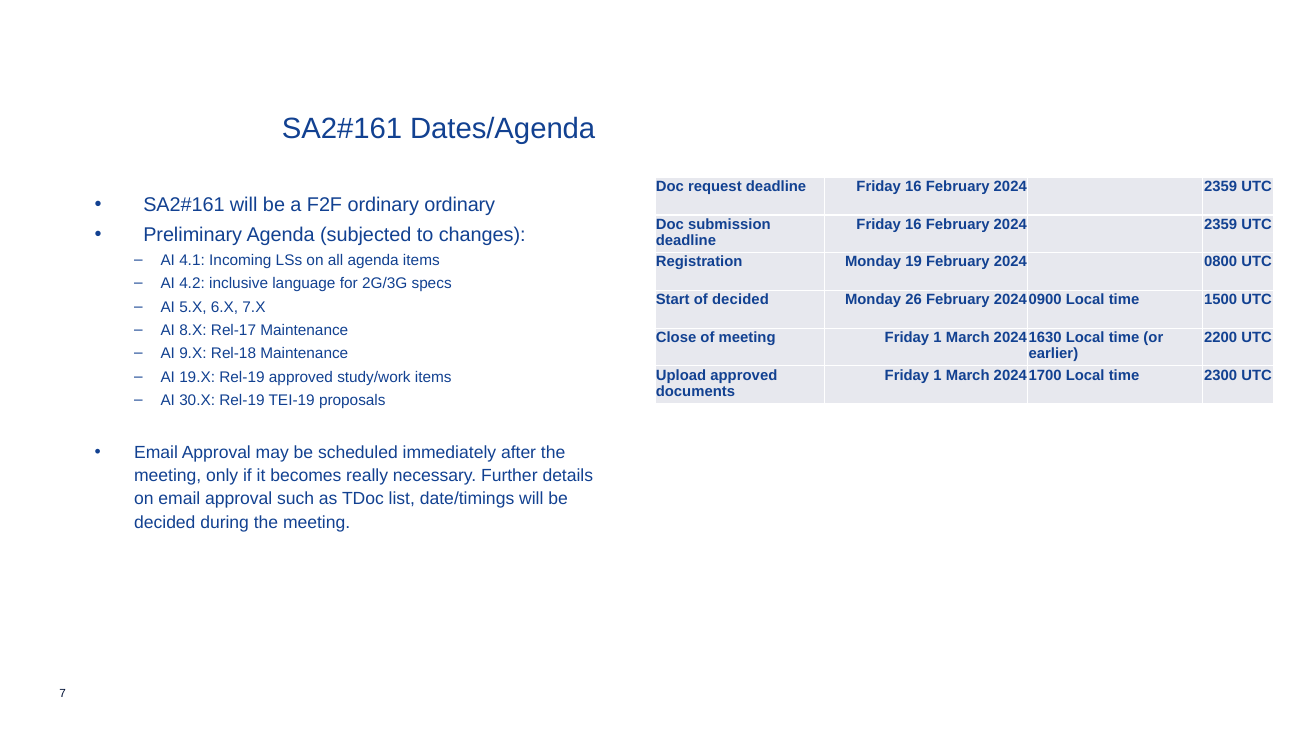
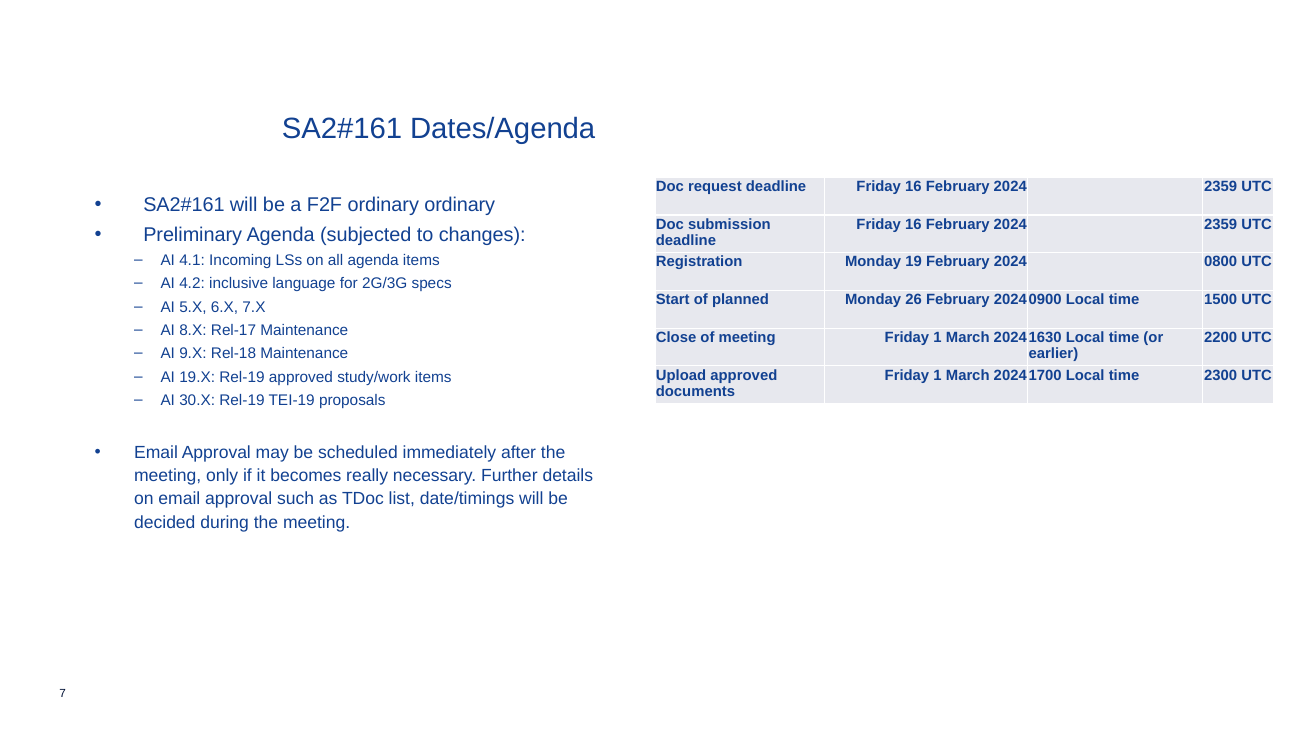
of decided: decided -> planned (741, 300)
